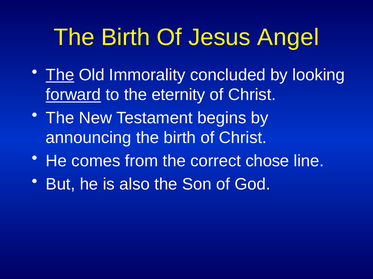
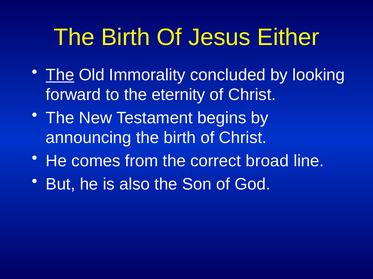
Angel: Angel -> Either (288, 37)
forward underline: present -> none (73, 95)
chose: chose -> broad (267, 161)
